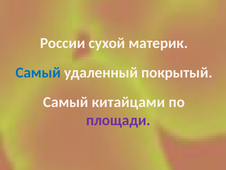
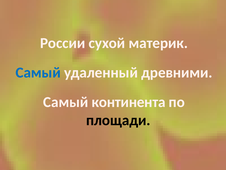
покрытый: покрытый -> древними (177, 72)
китайцами: китайцами -> континента (129, 102)
площади colour: purple -> black (118, 120)
